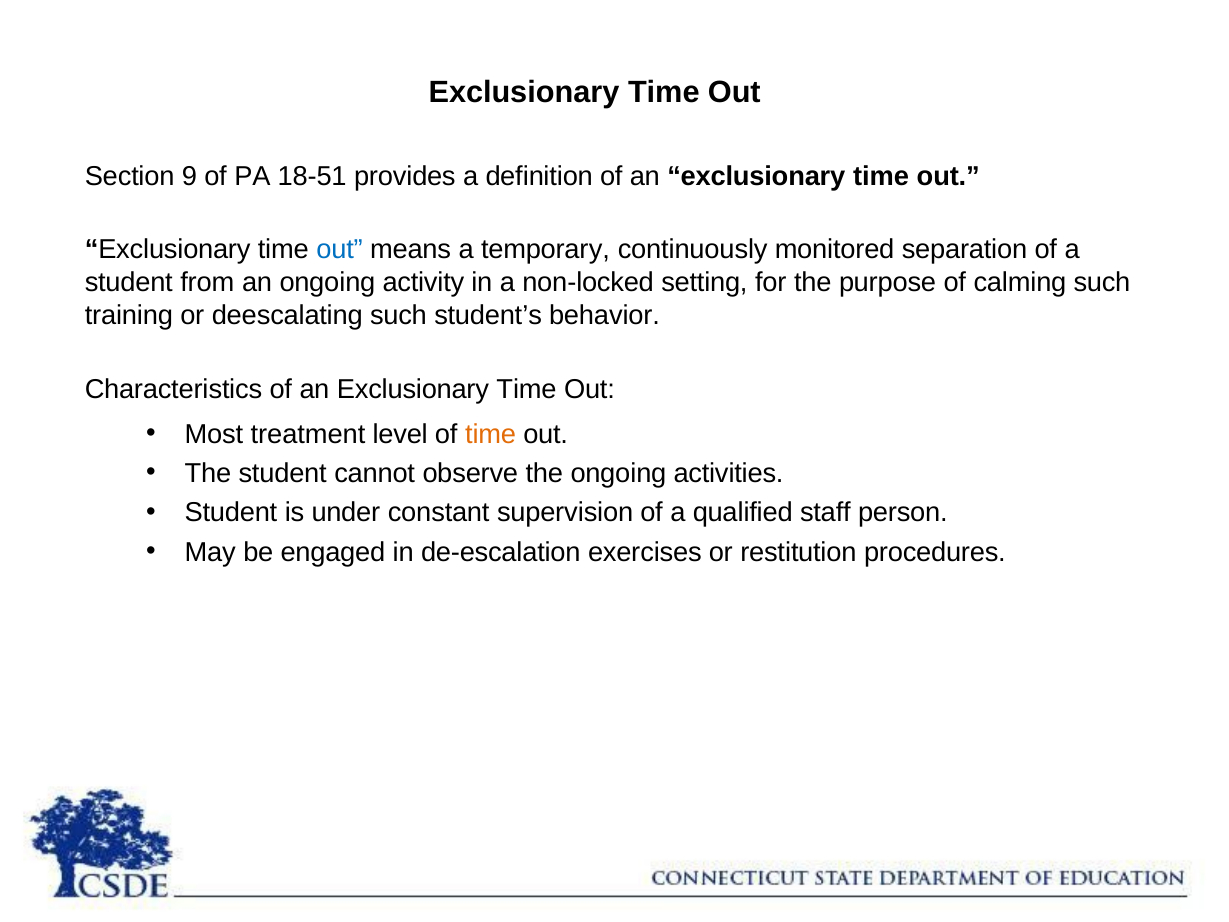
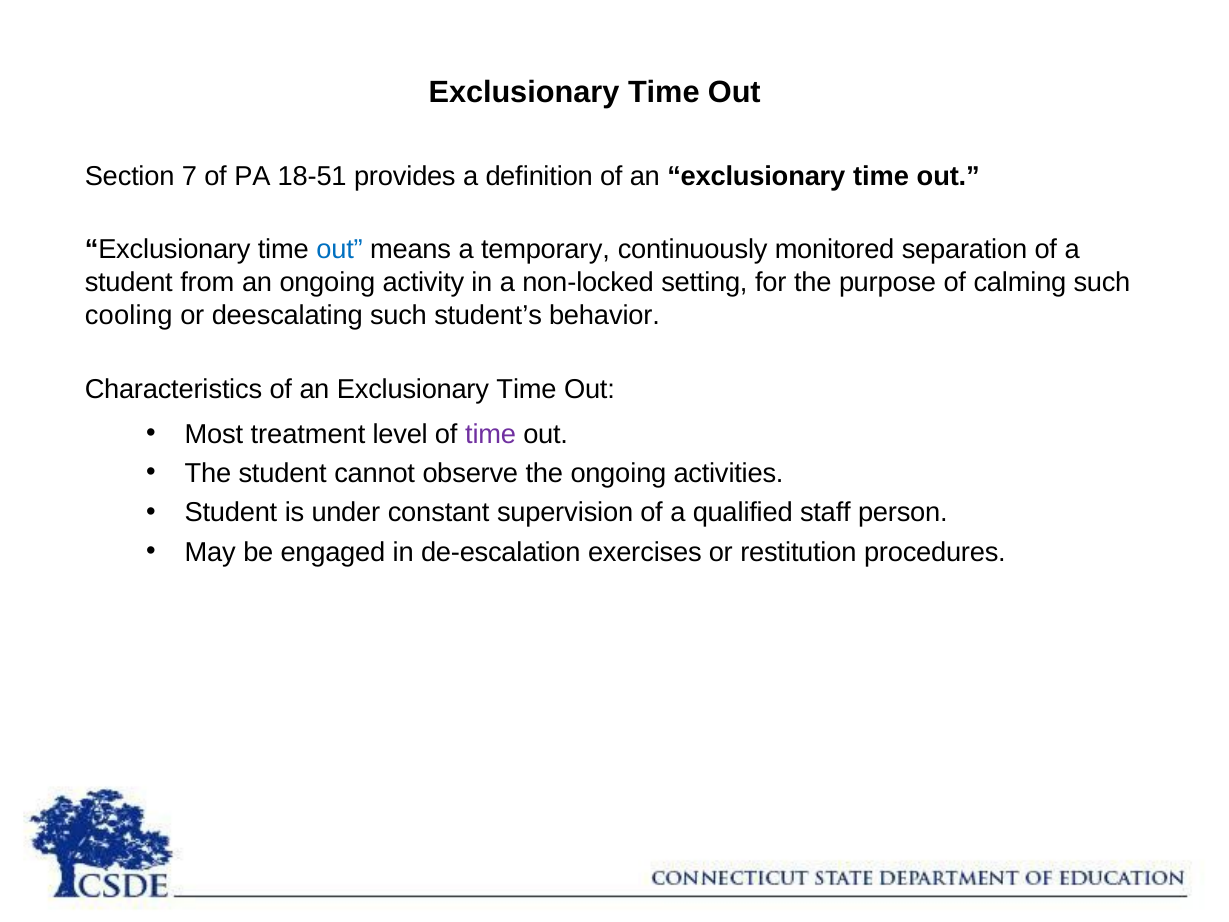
9: 9 -> 7 (189, 176)
training: training -> cooling (129, 315)
time colour: orange -> purple (491, 434)
